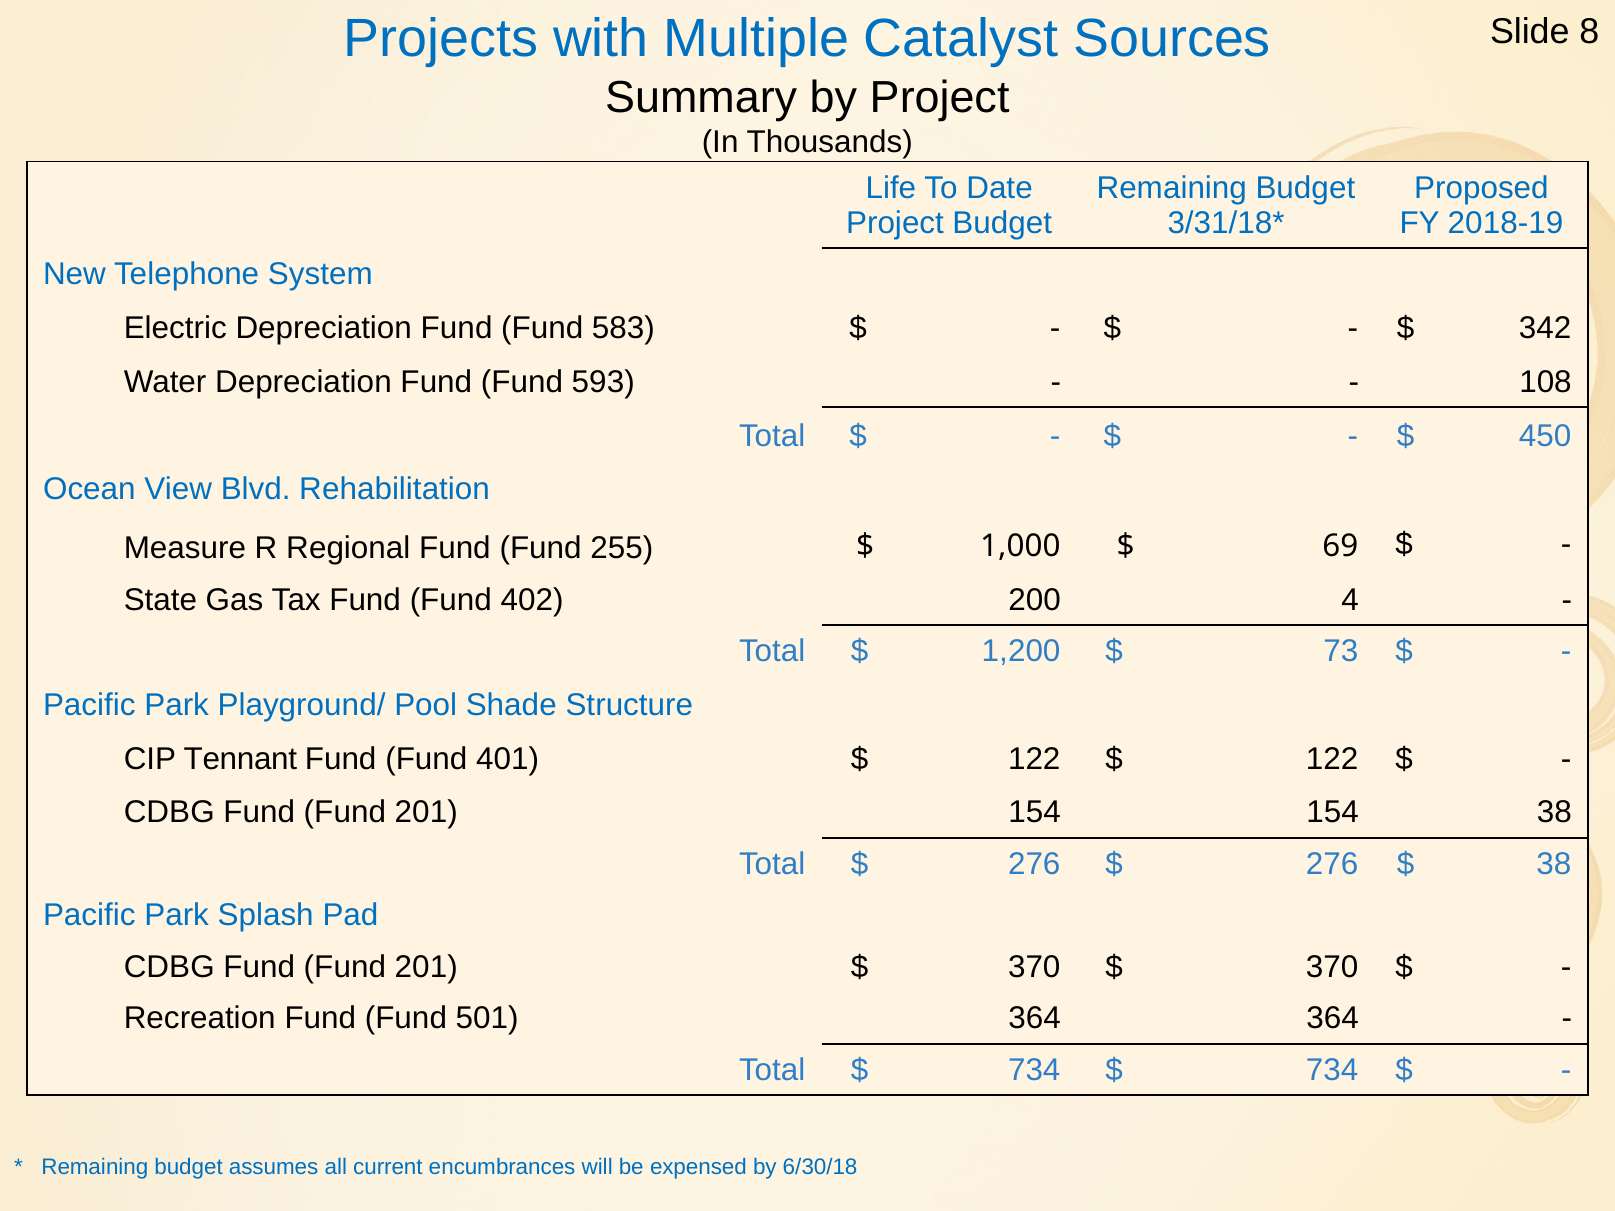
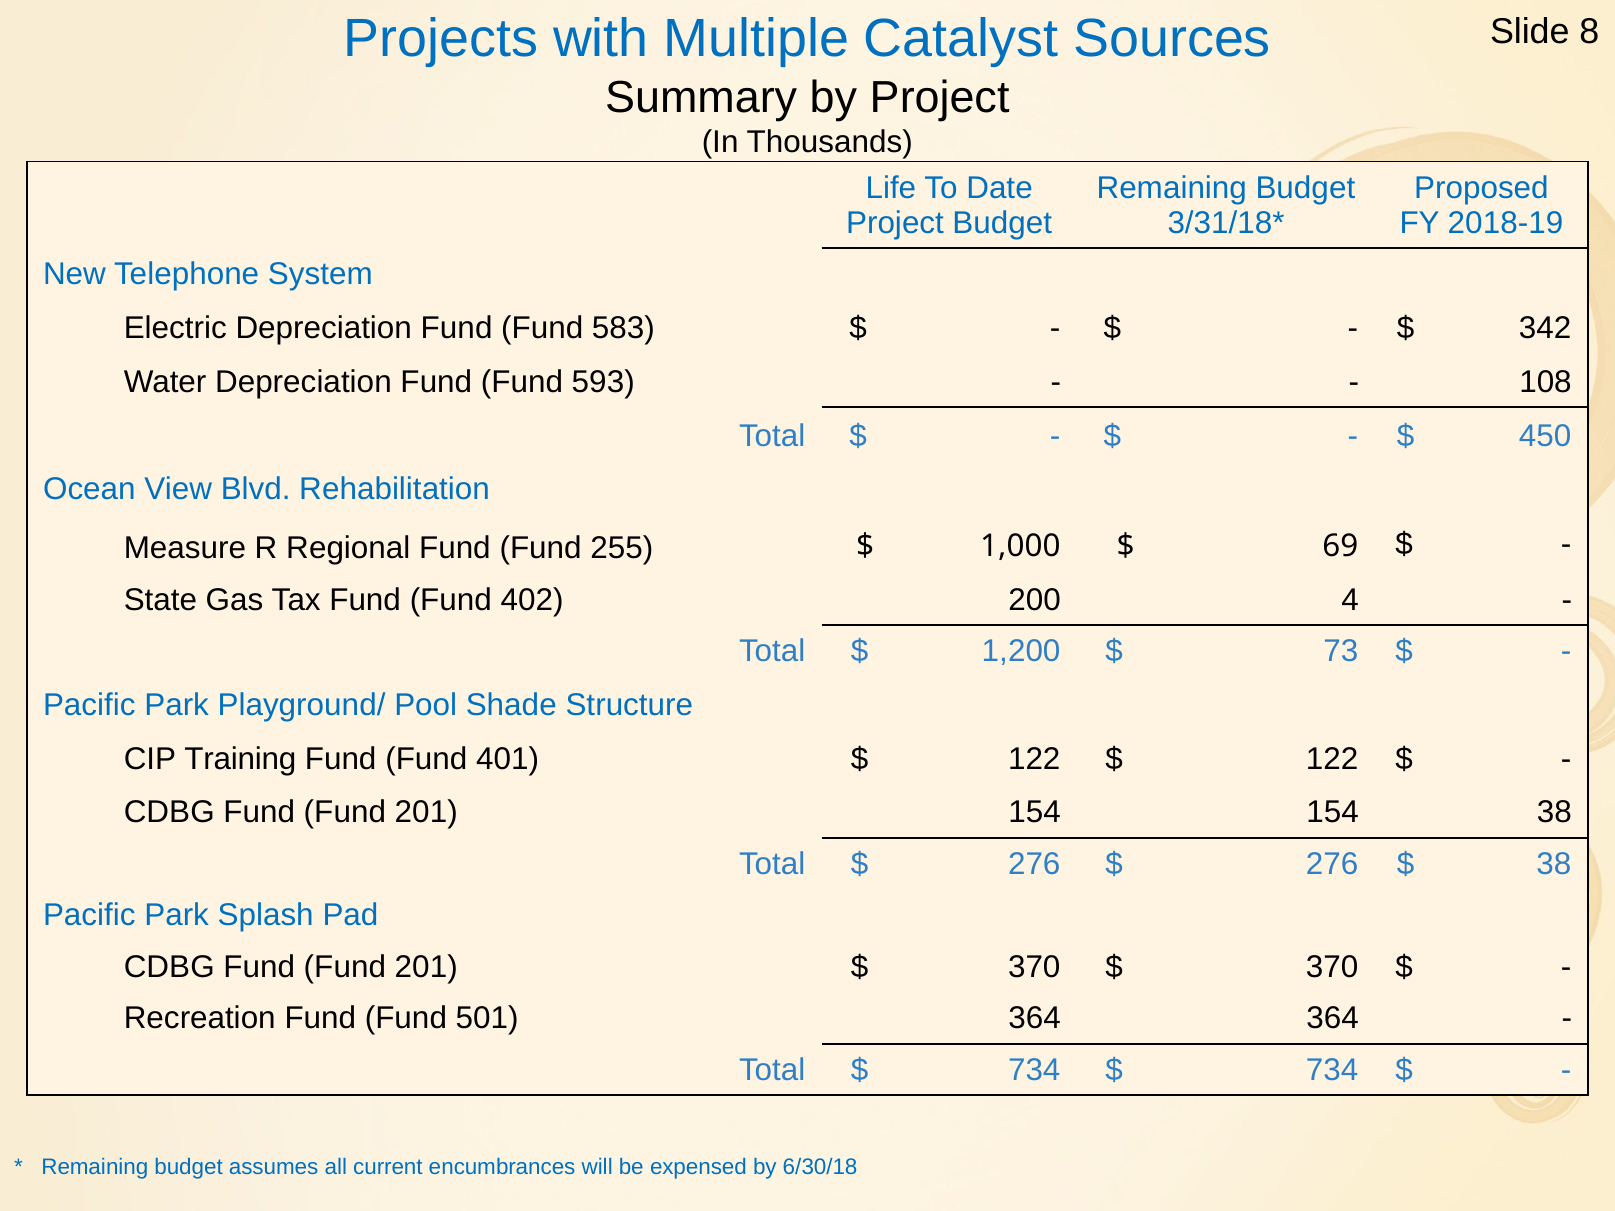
Tennant: Tennant -> Training (240, 759)
